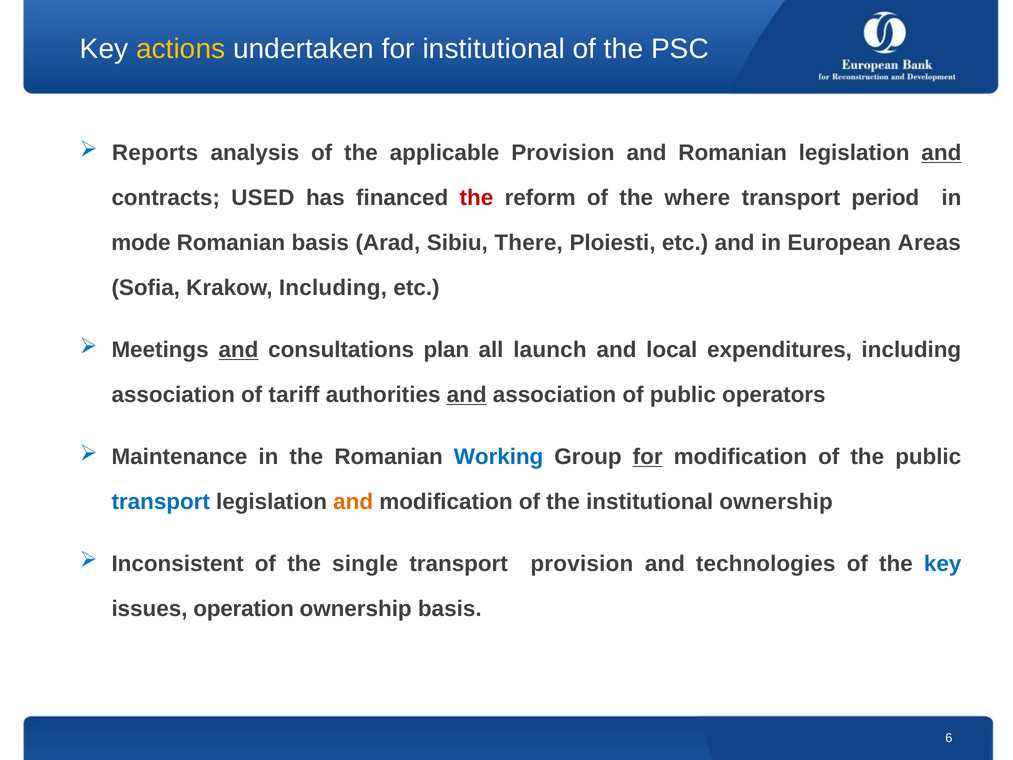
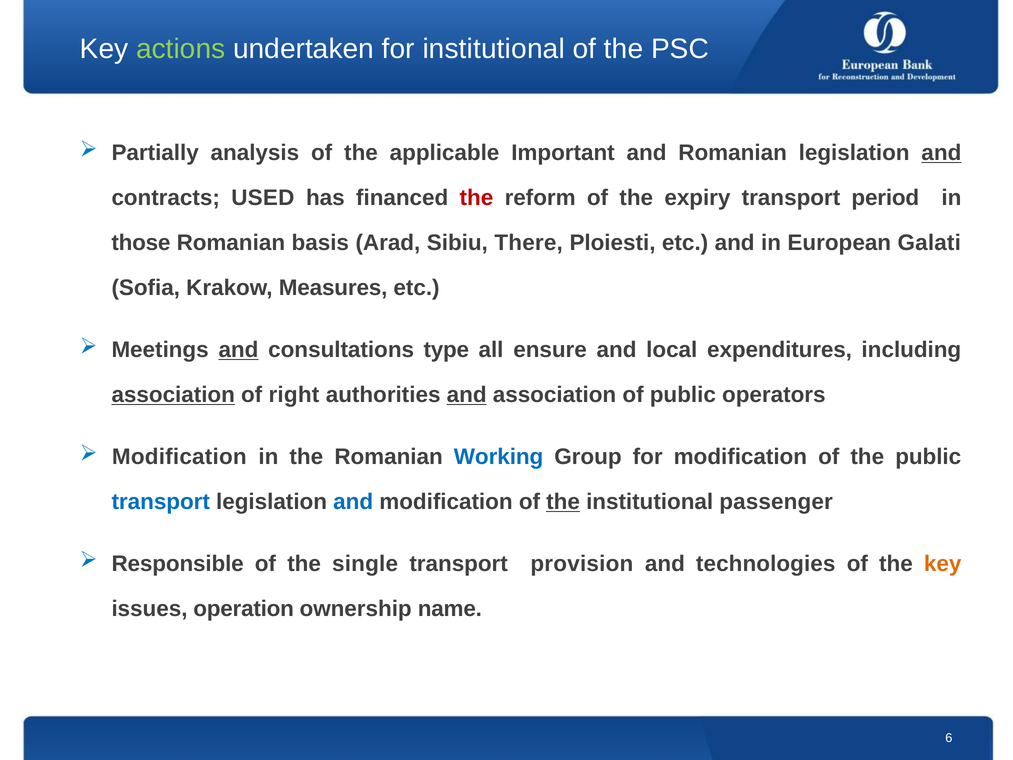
actions colour: yellow -> light green (181, 49)
Reports: Reports -> Partially (155, 153)
applicable Provision: Provision -> Important (563, 153)
where: where -> expiry (697, 198)
mode: mode -> those (141, 243)
Areas: Areas -> Galati (929, 243)
Krakow Including: Including -> Measures (333, 288)
plan: plan -> type (446, 350)
launch: launch -> ensure (550, 350)
association underline: none -> present (173, 395)
tariff: tariff -> right (294, 395)
Maintenance: Maintenance -> Modification (179, 457)
for underline: present -> none (648, 457)
and colour: orange -> blue (353, 502)
the underline: none -> present (563, 502)
institutional ownership: ownership -> passenger (776, 502)
Inconsistent: Inconsistent -> Responsible (178, 564)
key colour: blue -> orange (943, 564)
ownership basis: basis -> name (450, 609)
